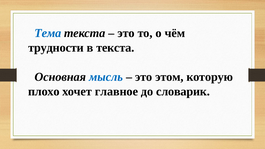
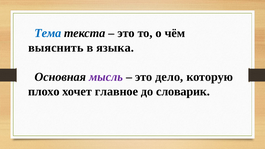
трудности: трудности -> выяснить (56, 48)
в текста: текста -> языка (115, 48)
мысль colour: blue -> purple (106, 77)
этом: этом -> дело (169, 77)
